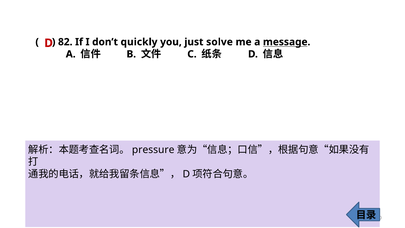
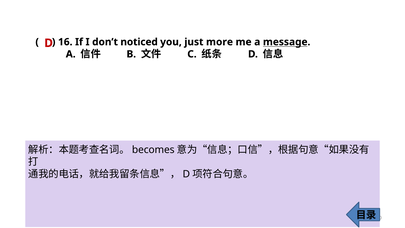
82: 82 -> 16 (65, 42)
quickly: quickly -> noticed (139, 42)
solve: solve -> more (220, 42)
pressure: pressure -> becomes (153, 150)
